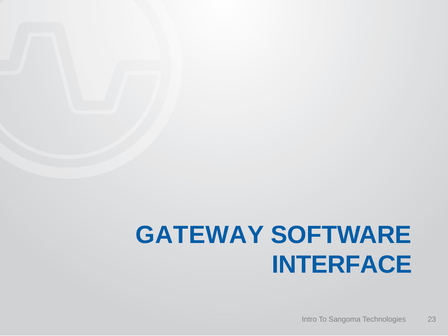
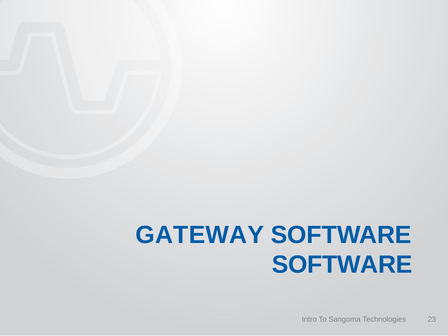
INTERFACE: INTERFACE -> SOFTWARE (342, 265)
